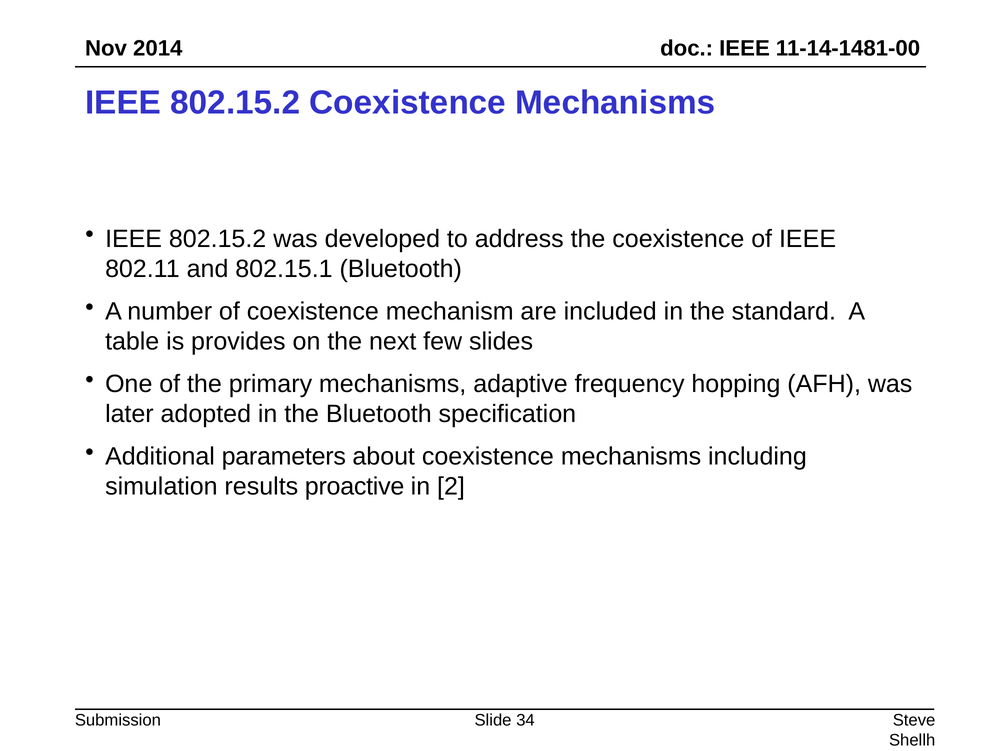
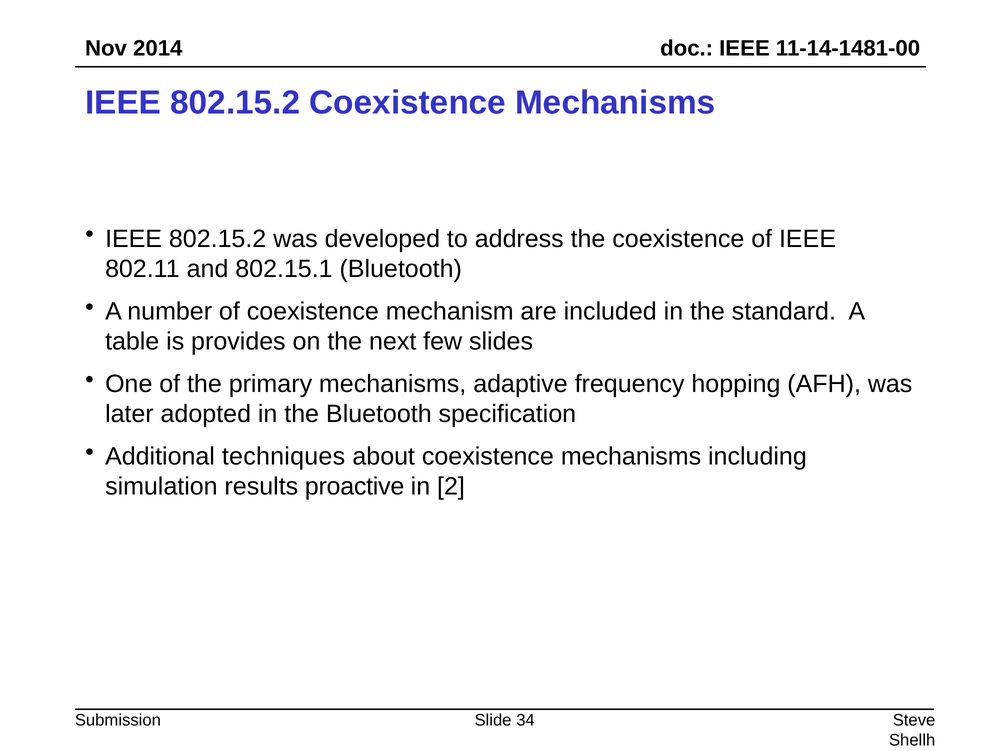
parameters: parameters -> techniques (284, 456)
